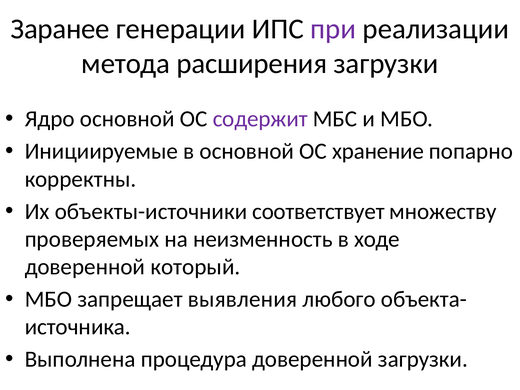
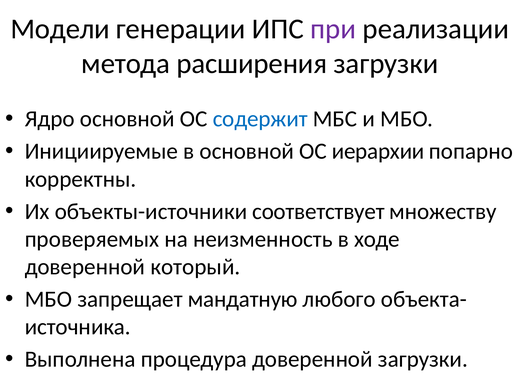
Заранее: Заранее -> Модели (60, 29)
содержит colour: purple -> blue (260, 119)
хранение: хранение -> иерархии (378, 151)
выявления: выявления -> мандатную (243, 299)
